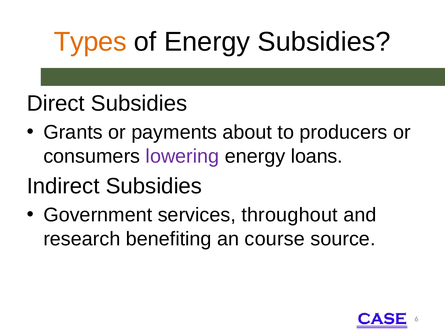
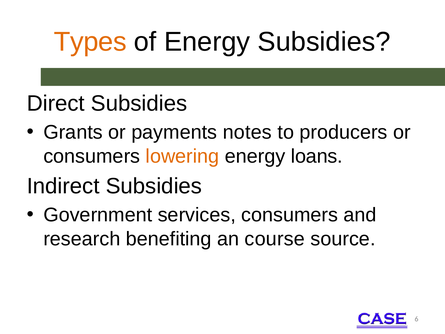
about: about -> notes (247, 132)
lowering colour: purple -> orange (182, 156)
services throughout: throughout -> consumers (290, 215)
